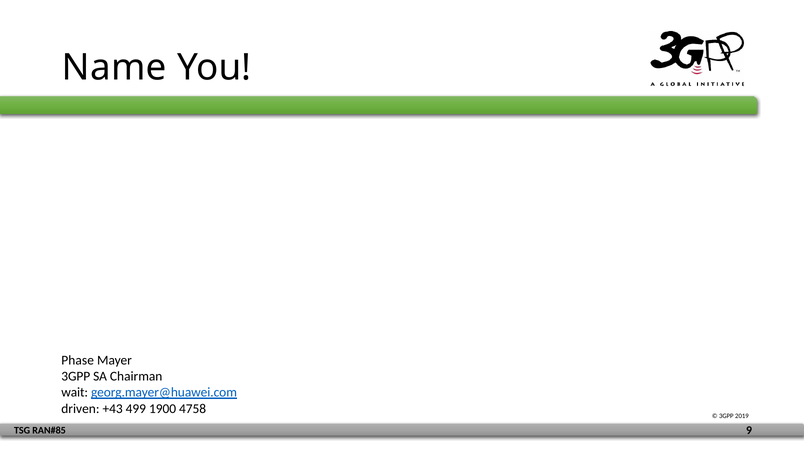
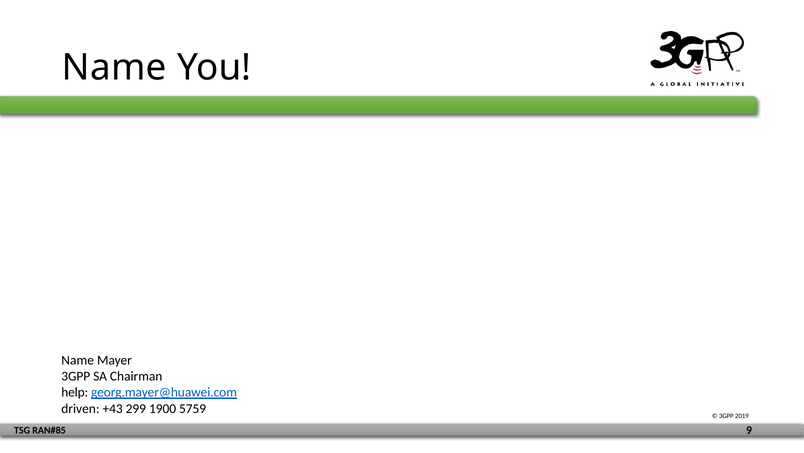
Phase: Phase -> Name (78, 360)
wait: wait -> help (75, 392)
499: 499 -> 299 (136, 408)
4758: 4758 -> 5759 (193, 408)
